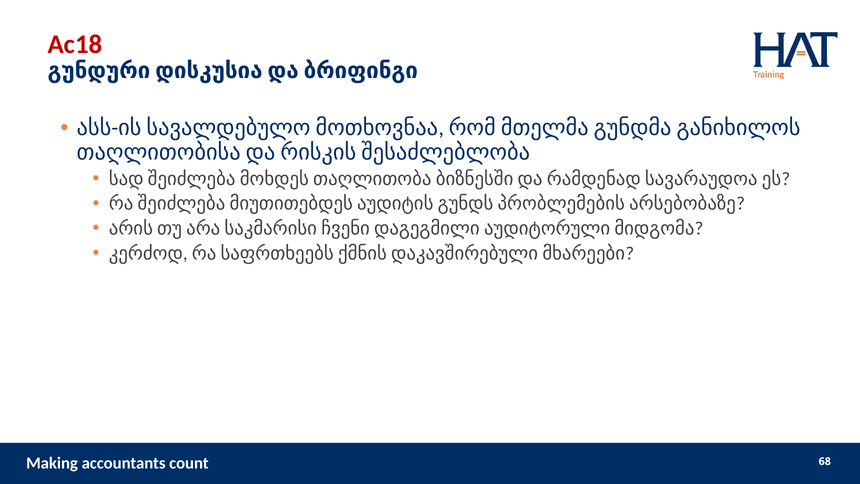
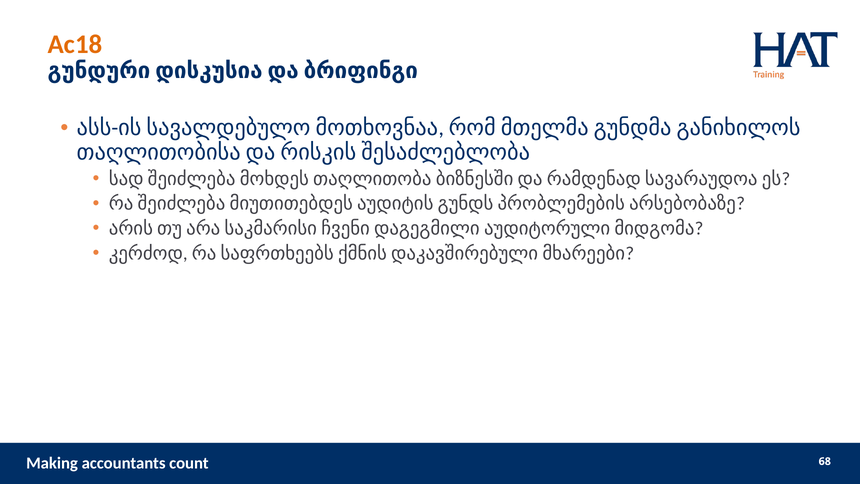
Ac18 colour: red -> orange (75, 44)
